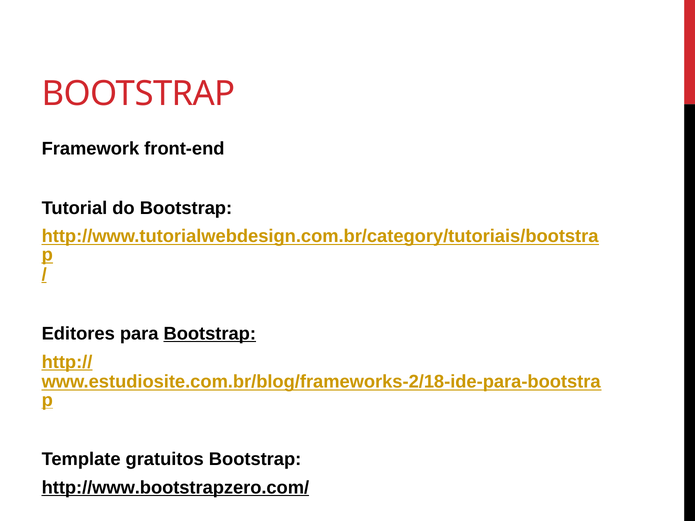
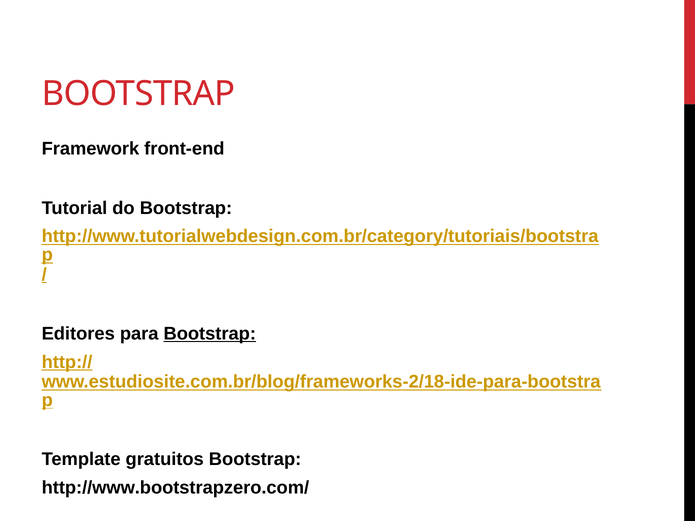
http://www.bootstrapzero.com/ underline: present -> none (175, 488)
